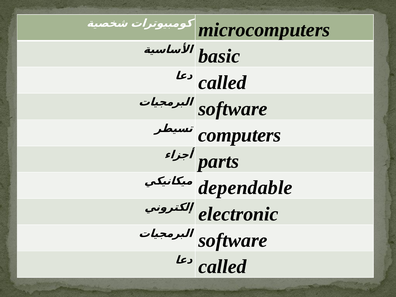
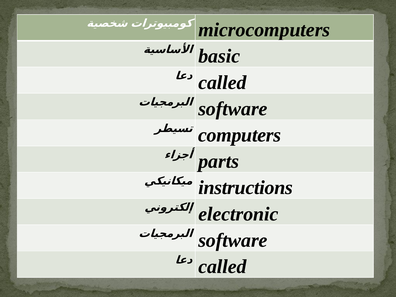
dependable: dependable -> instructions (246, 188)
